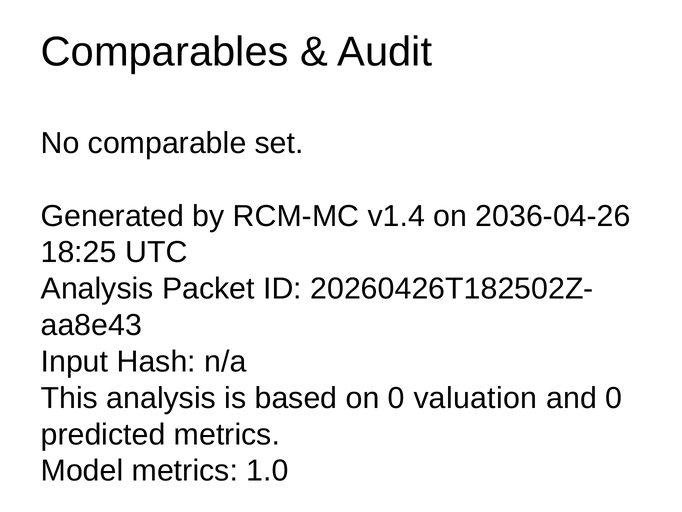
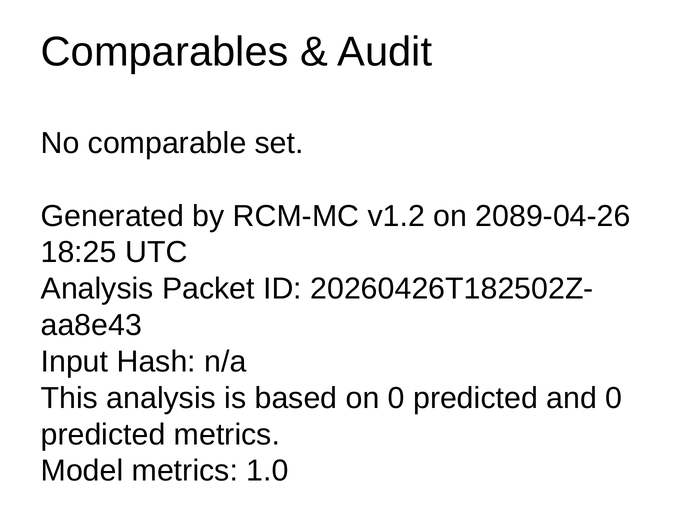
v1.4: v1.4 -> v1.2 (396, 216)
2036-04-26: 2036-04-26 -> 2089-04-26 (553, 216)
on 0 valuation: valuation -> predicted (476, 398)
